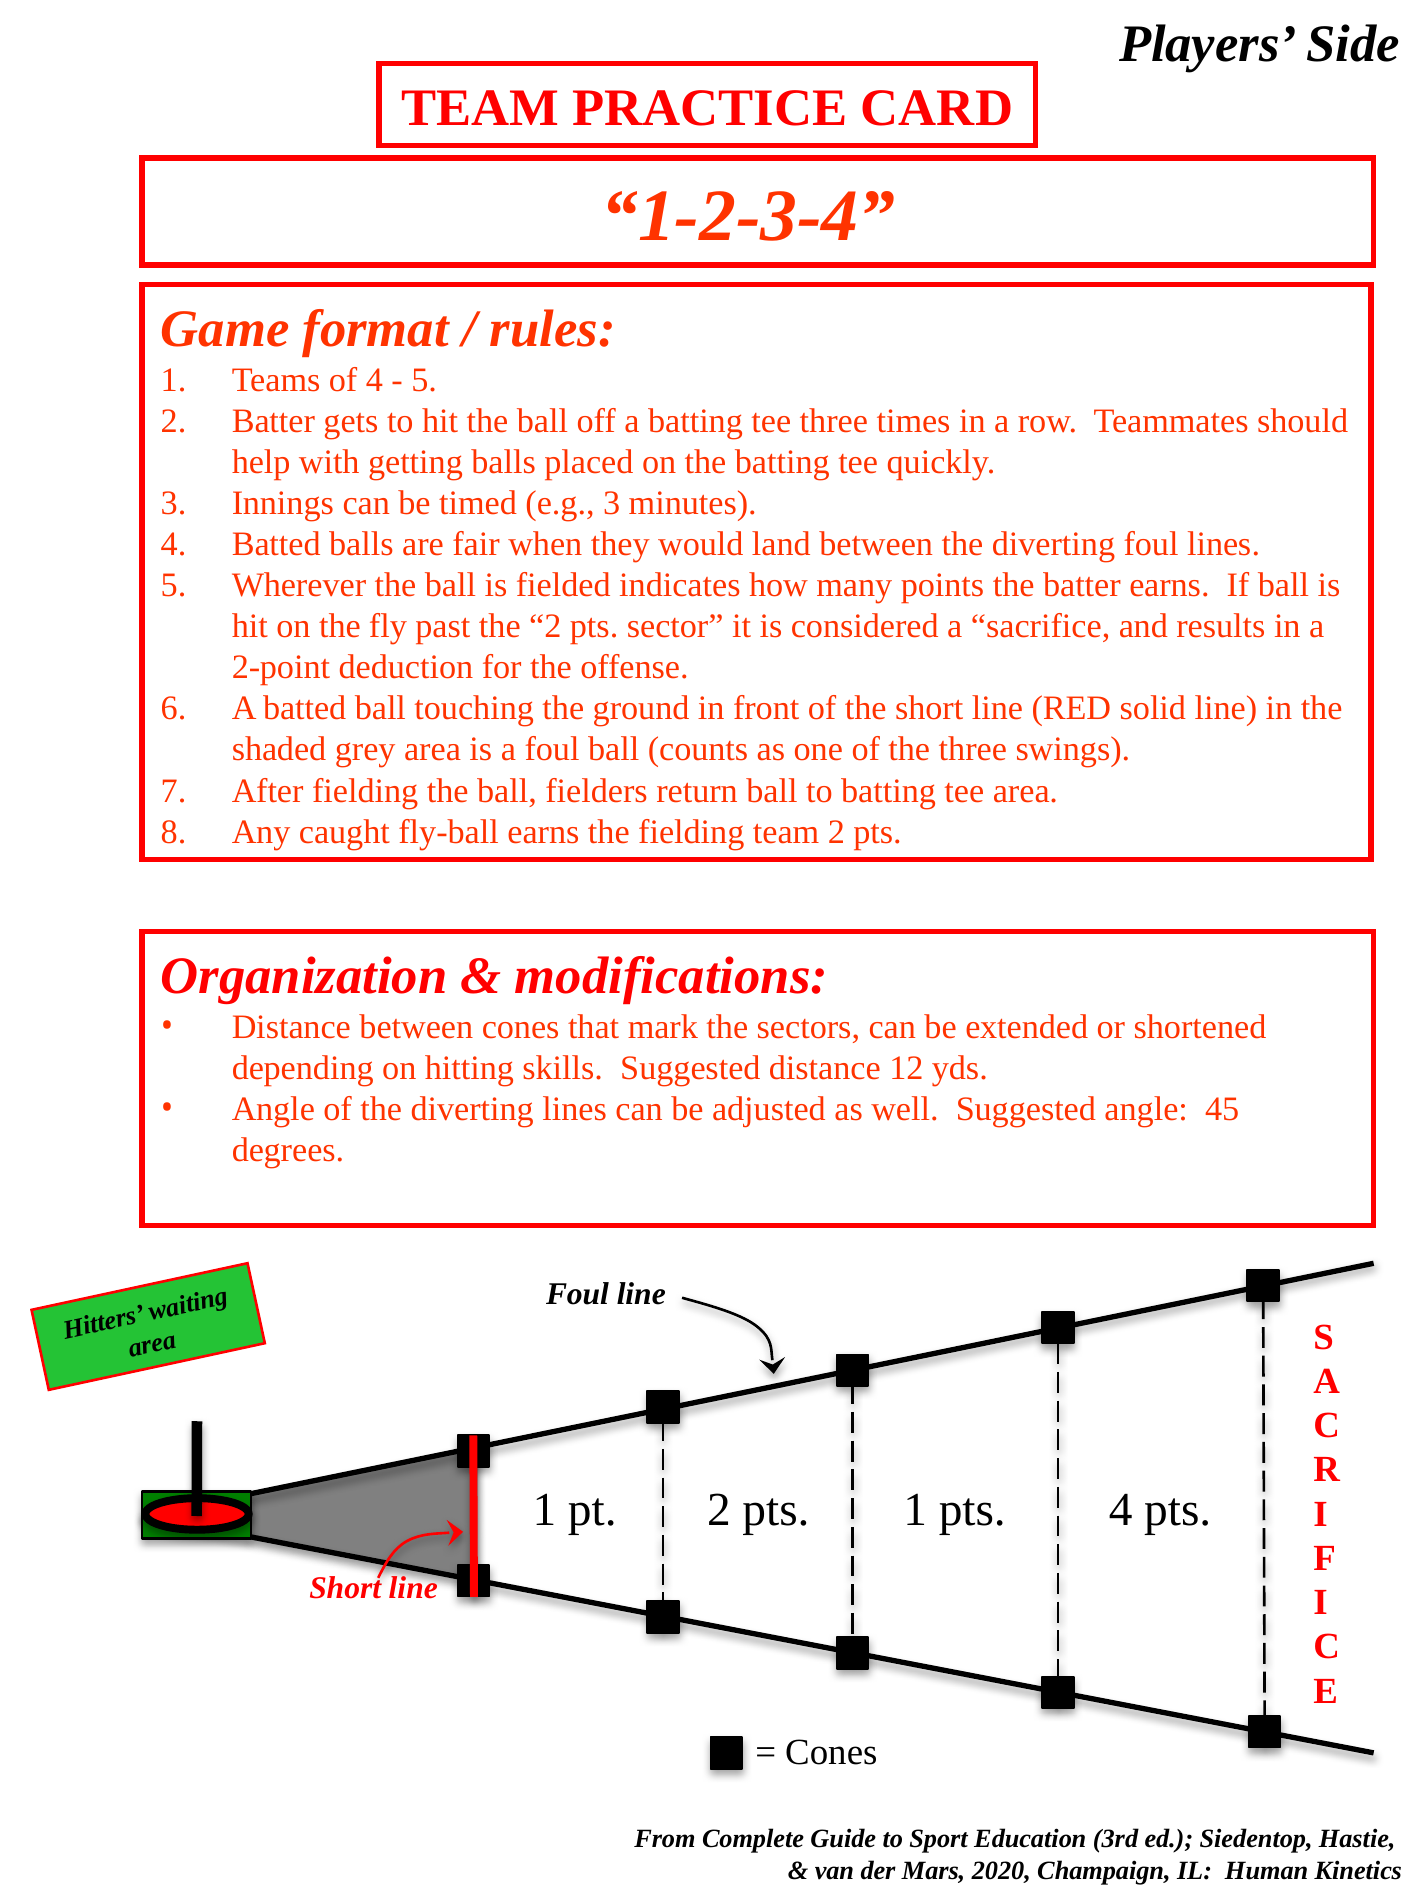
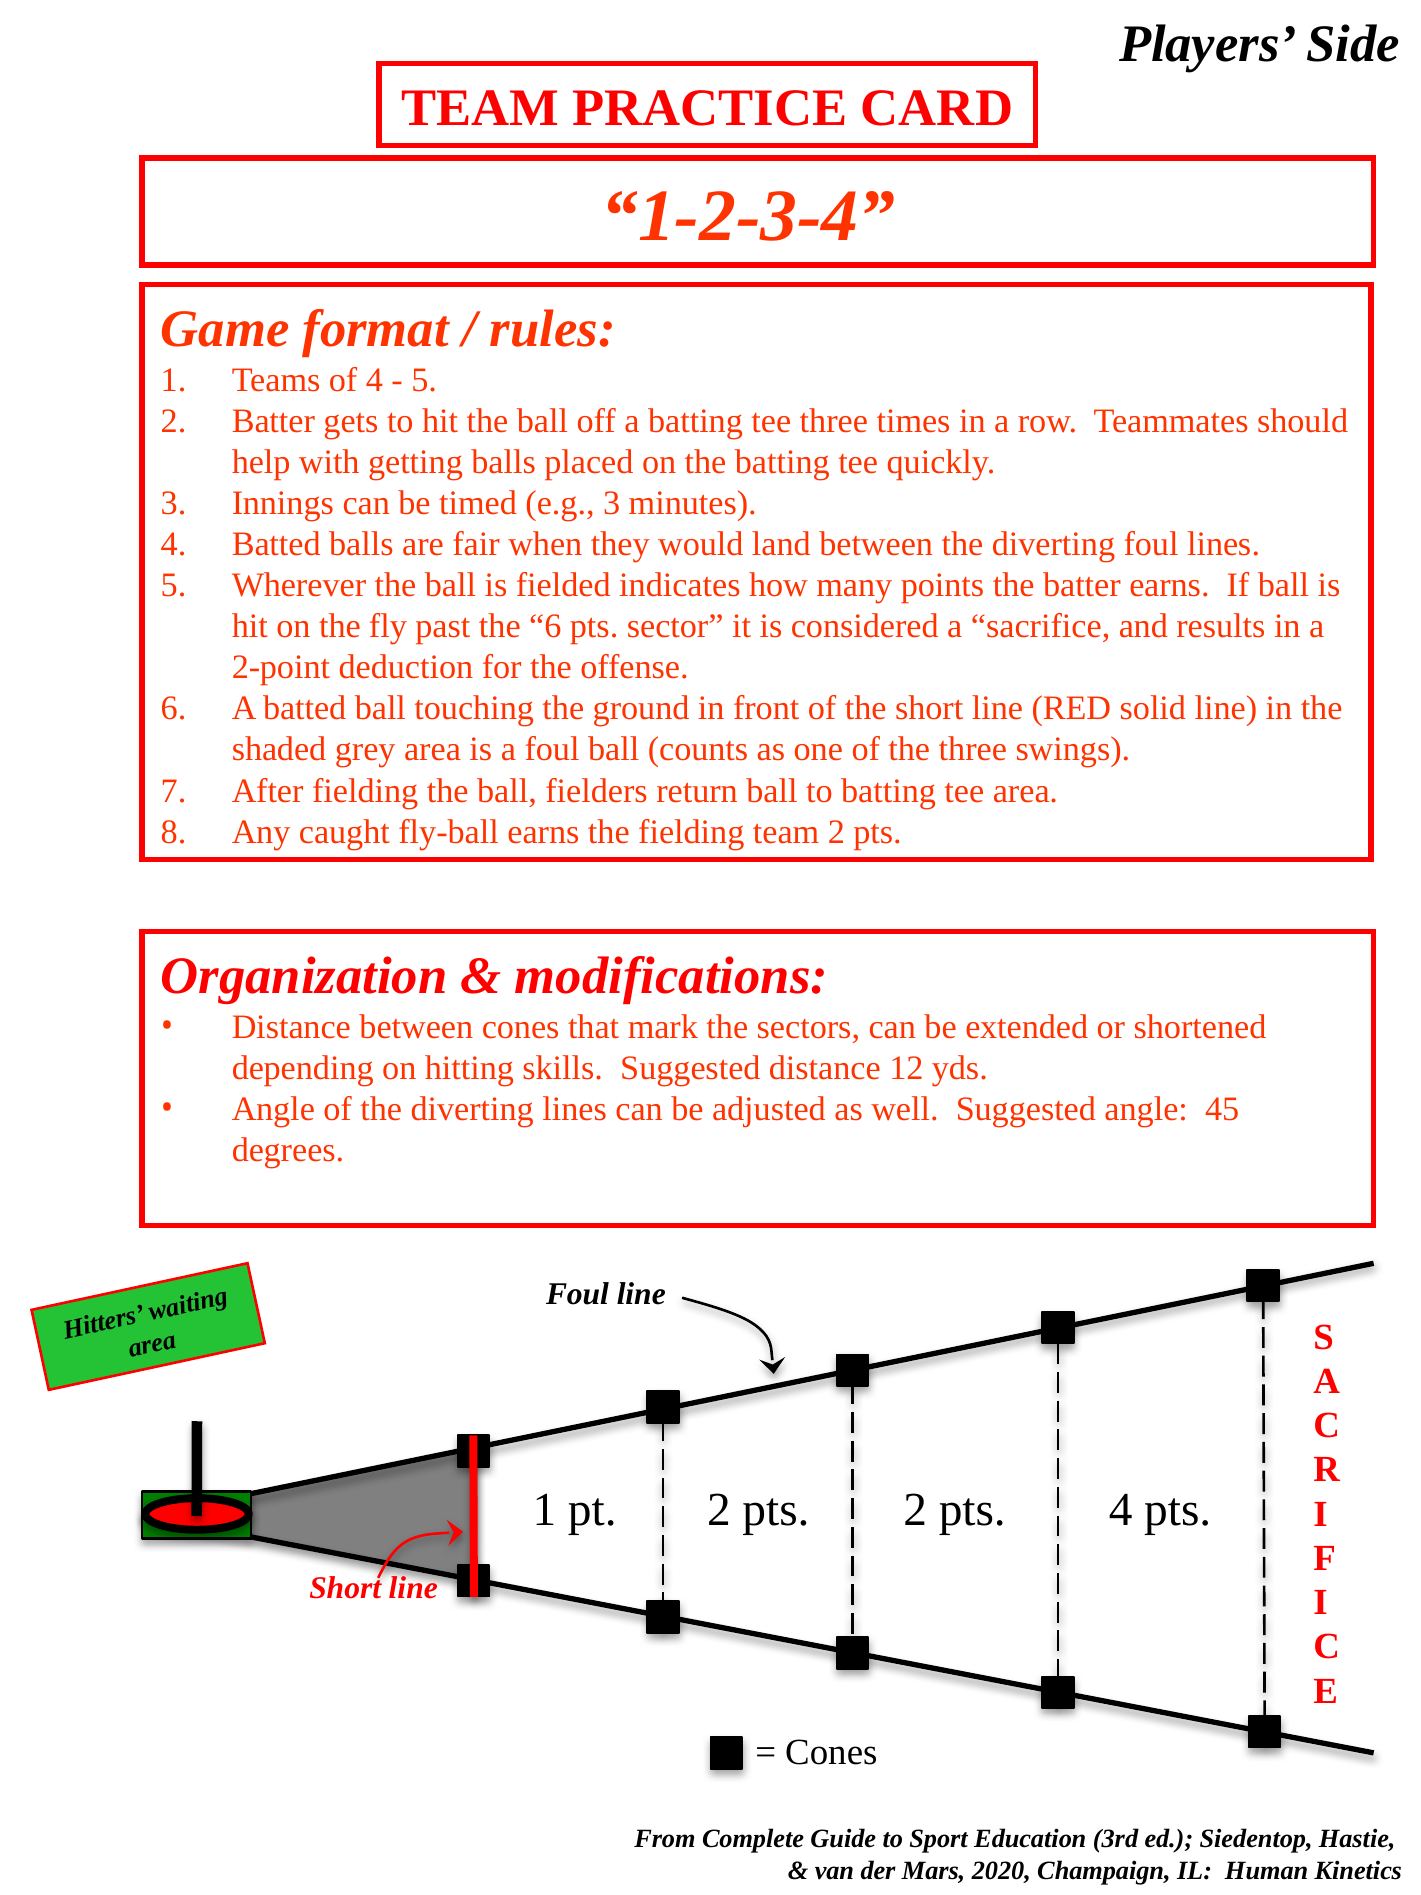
the 2: 2 -> 6 (545, 626)
2 pts 1: 1 -> 2 (915, 1509)
